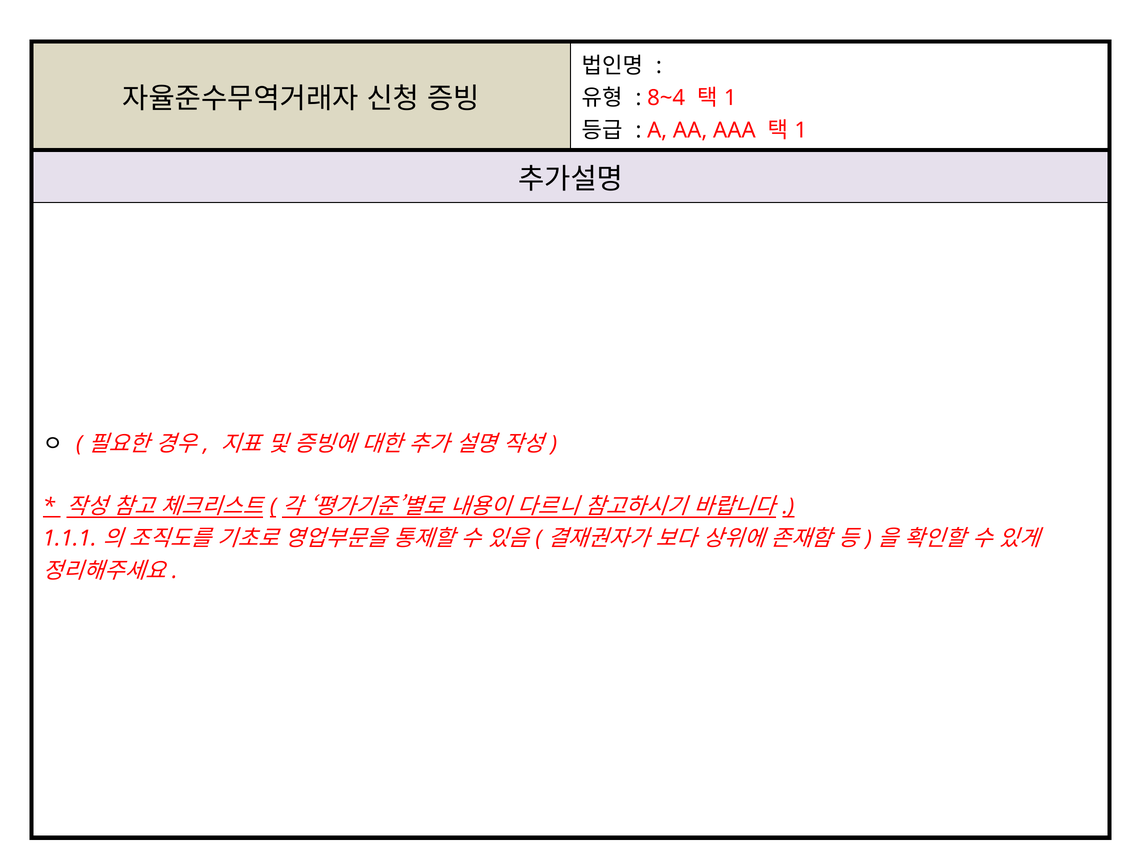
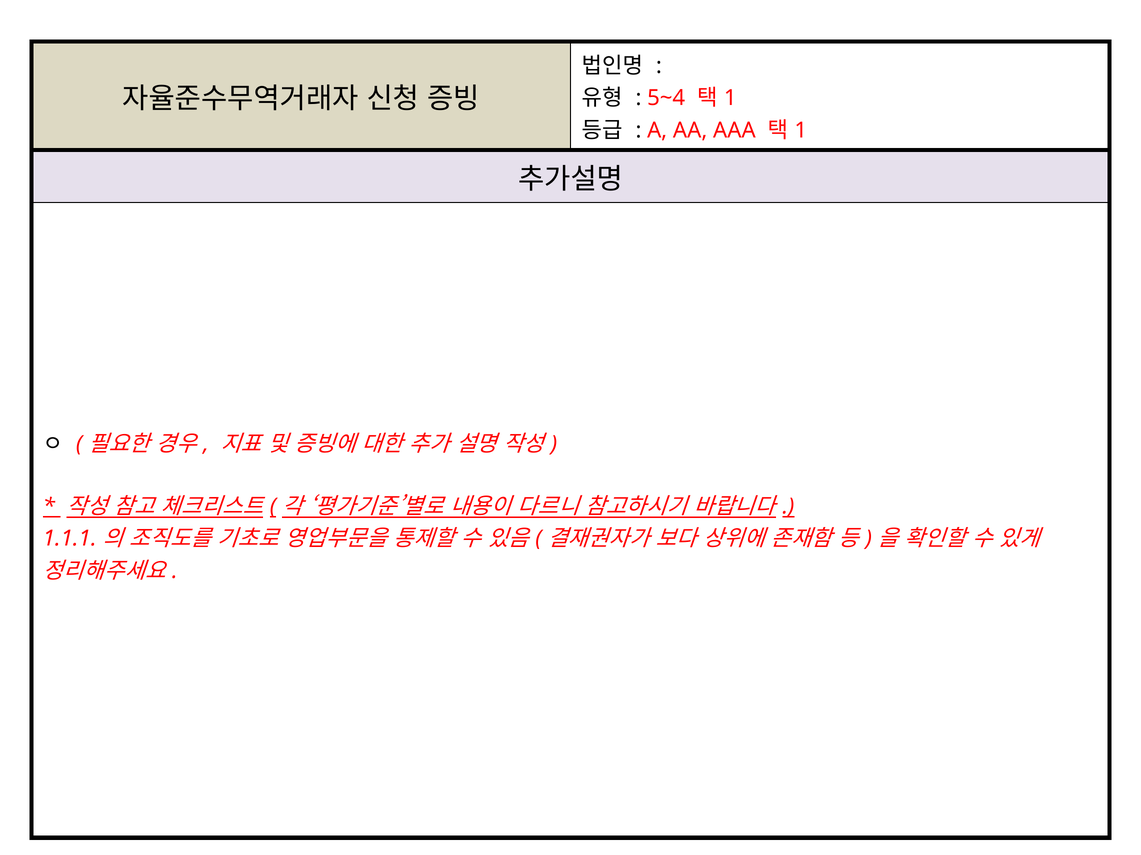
8~4: 8~4 -> 5~4 (666, 98)
